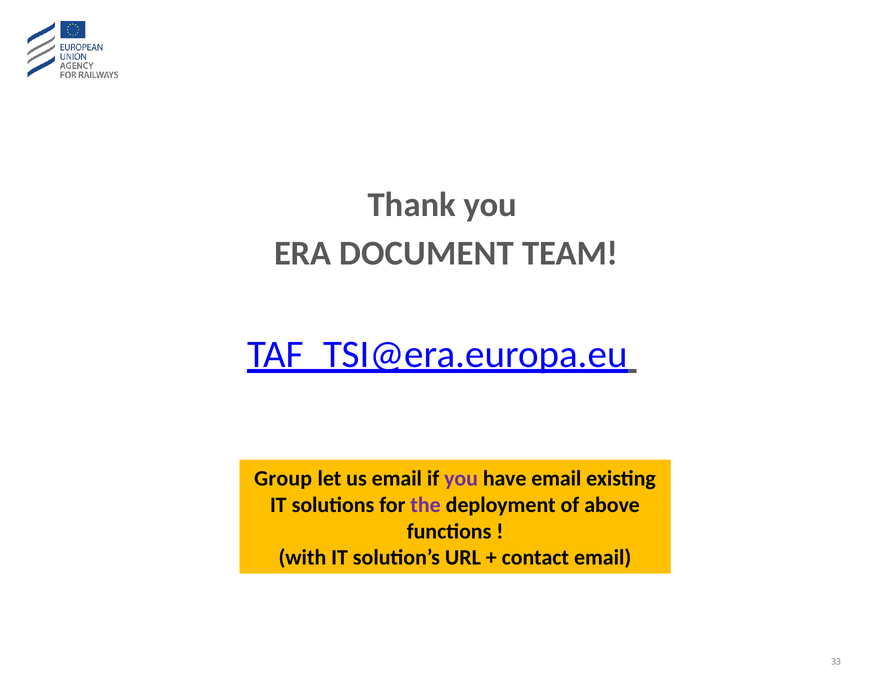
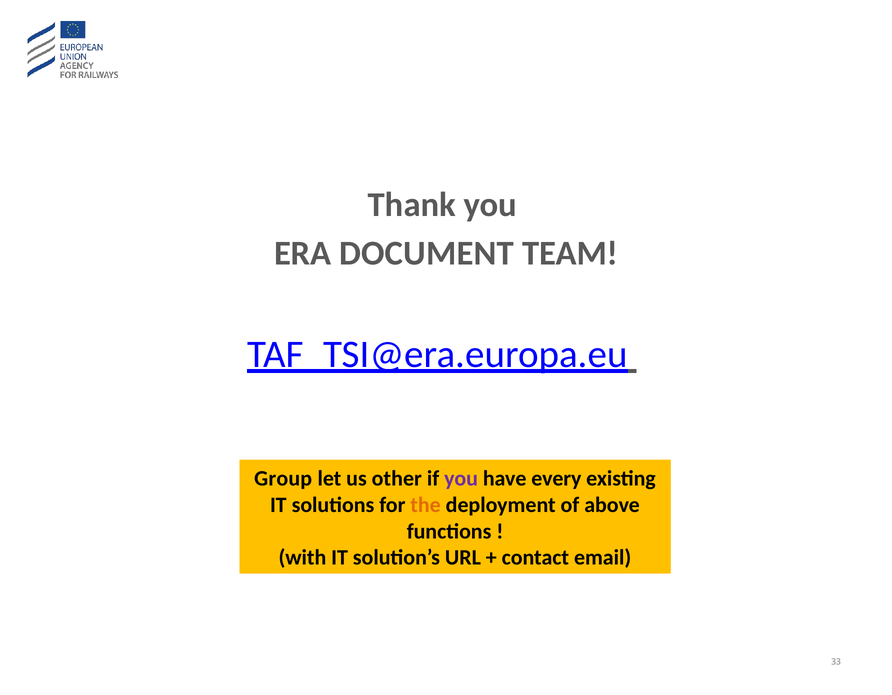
us email: email -> other (397, 478)
have email: email -> every (556, 478)
the colour: purple -> orange (426, 505)
